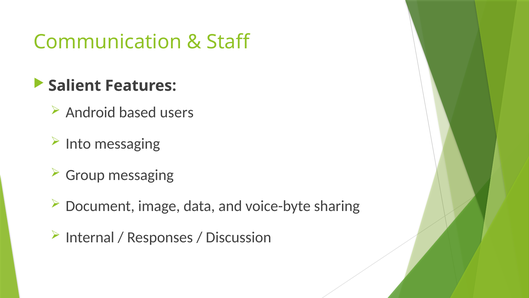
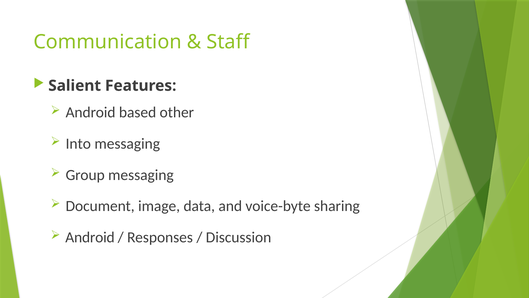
users: users -> other (177, 112)
Internal: Internal -> Android (90, 237)
